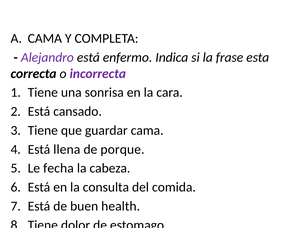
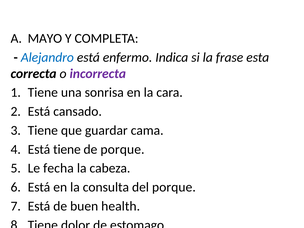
CAMA: CAMA -> MAYO (45, 38)
Alejandro colour: purple -> blue (47, 57)
Está llena: llena -> tiene (67, 149)
del comida: comida -> porque (174, 187)
